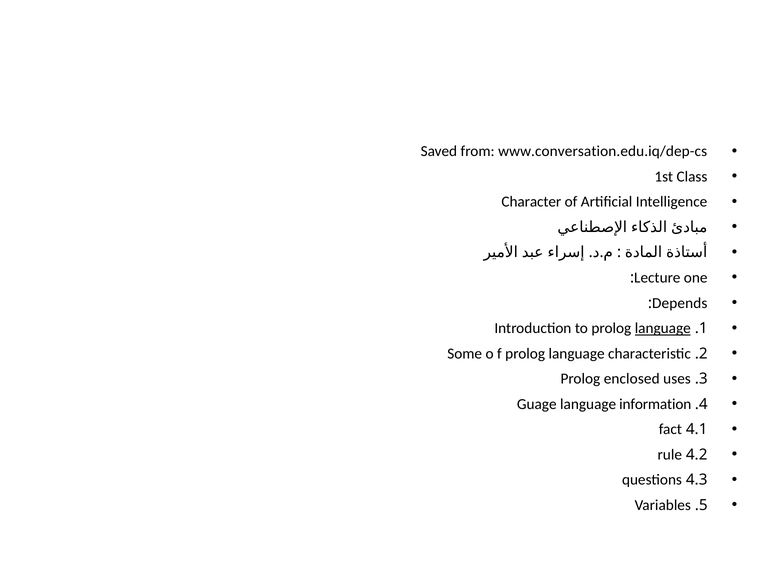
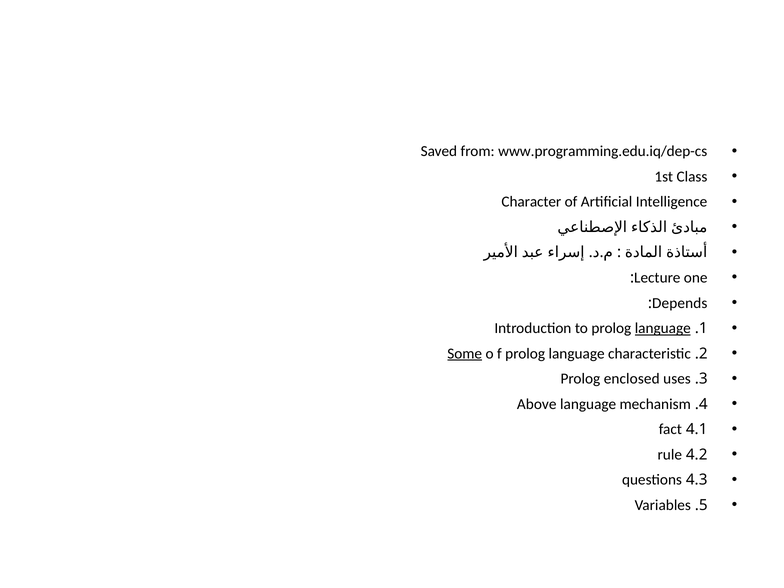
www.conversation.edu.iq/dep-cs: www.conversation.edu.iq/dep-cs -> www.programming.edu.iq/dep-cs (603, 151)
Some underline: none -> present (465, 354)
Guage: Guage -> Above (537, 404)
information: information -> mechanism (655, 404)
